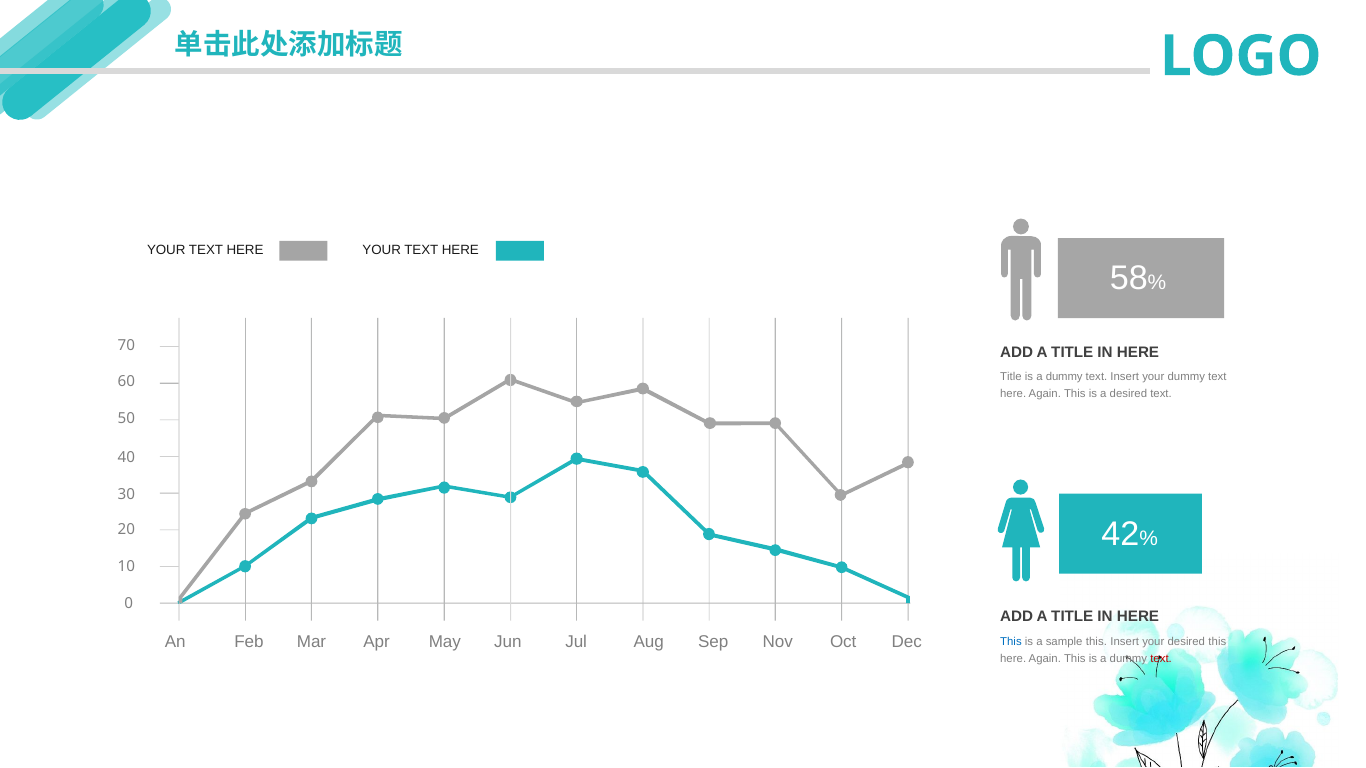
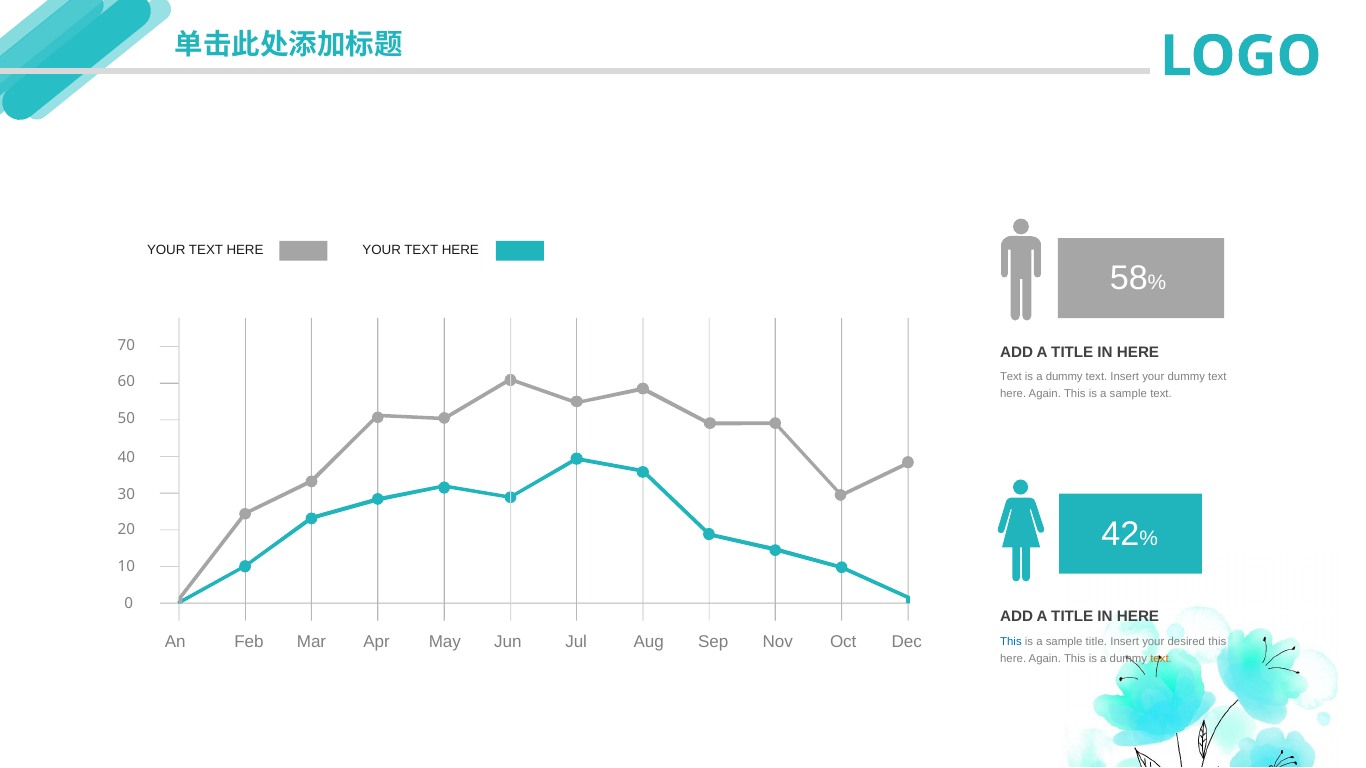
Title: Title -> Text (1011, 377)
desired: desired -> sample (1128, 394)
sample this: this -> title (1096, 642)
text colour: red -> orange (1161, 659)
